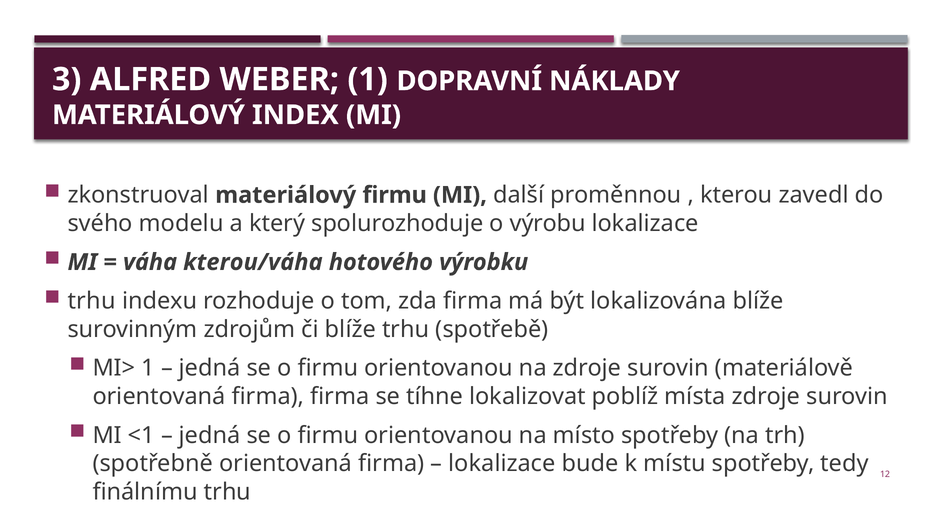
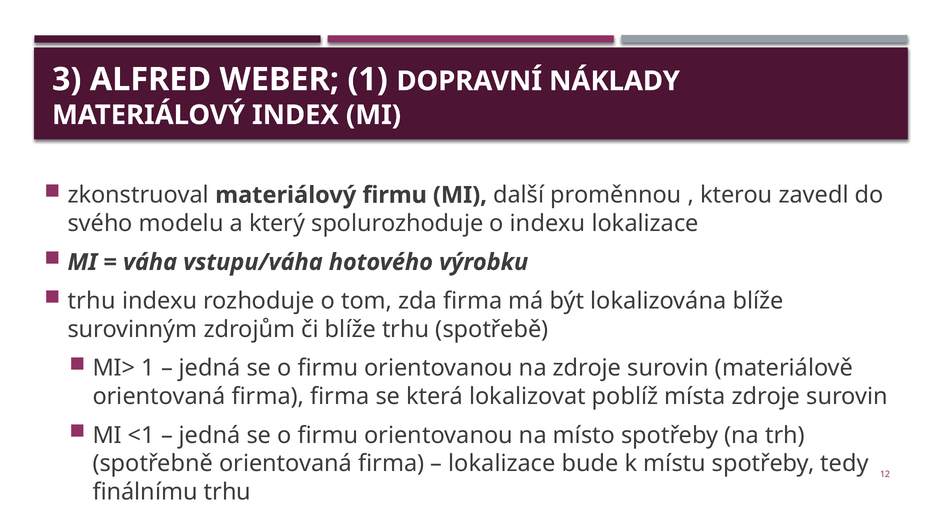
o výrobu: výrobu -> indexu (548, 223)
kterou/váha: kterou/váha -> vstupu/váha (253, 262)
tíhne: tíhne -> která (435, 396)
